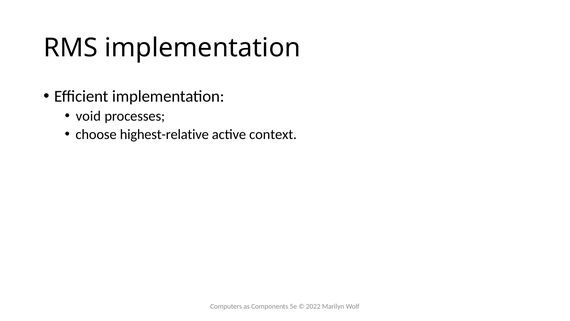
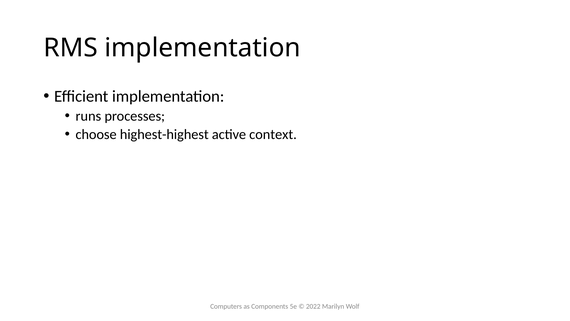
void: void -> runs (88, 116)
highest-relative: highest-relative -> highest-highest (164, 134)
